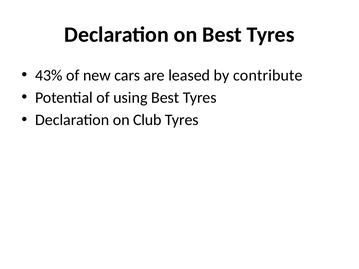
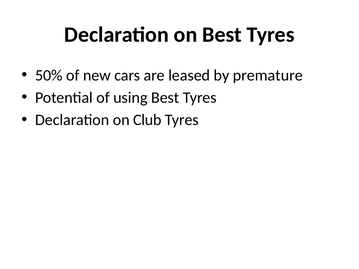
43%: 43% -> 50% (49, 75)
contribute: contribute -> premature (268, 75)
